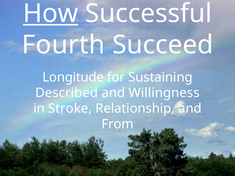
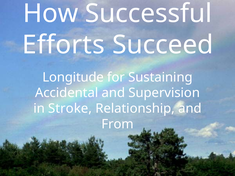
How underline: present -> none (51, 14)
Fourth: Fourth -> Efforts (63, 45)
Described: Described -> Accidental (67, 93)
Willingness: Willingness -> Supervision (164, 93)
